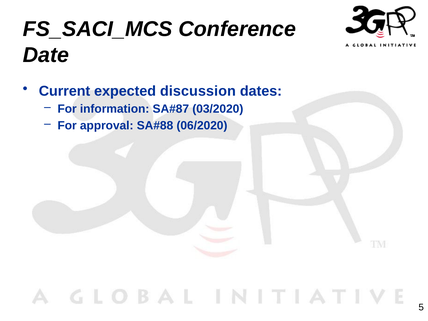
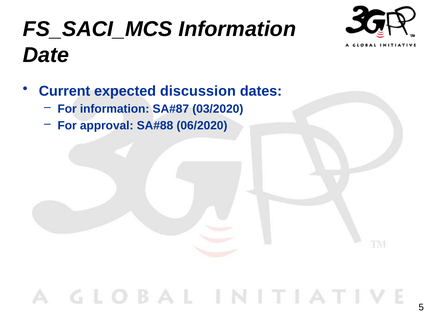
FS_SACI_MCS Conference: Conference -> Information (237, 29)
